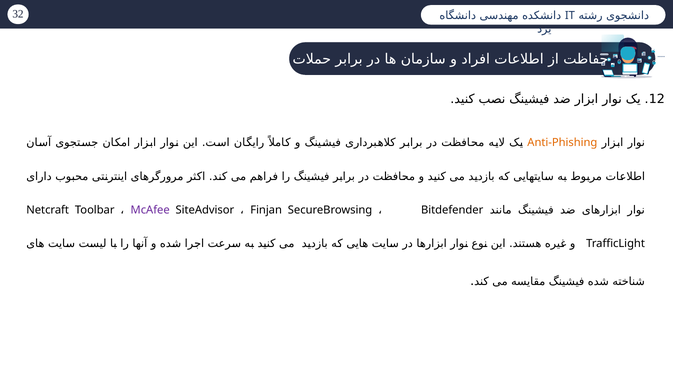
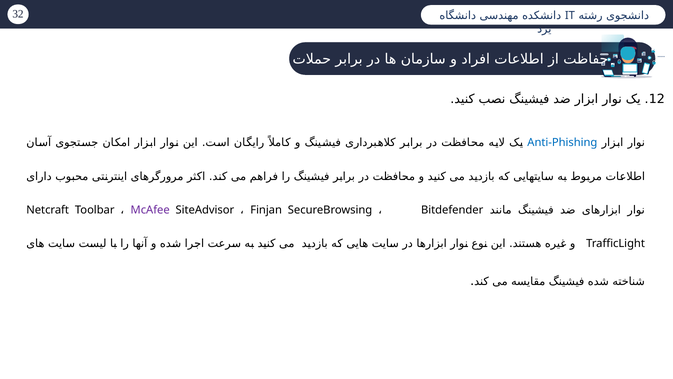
Anti-Phishing colour: orange -> blue (562, 143)
